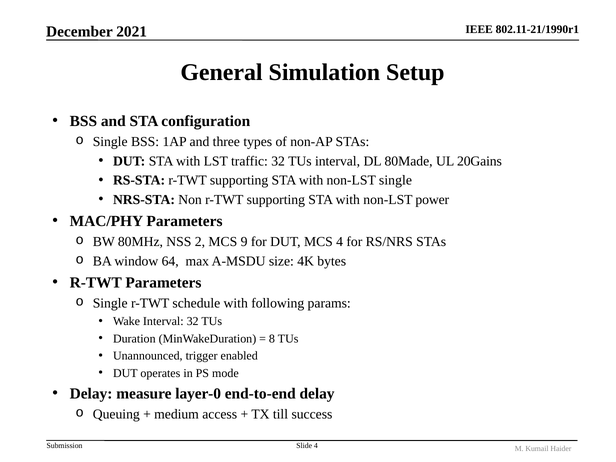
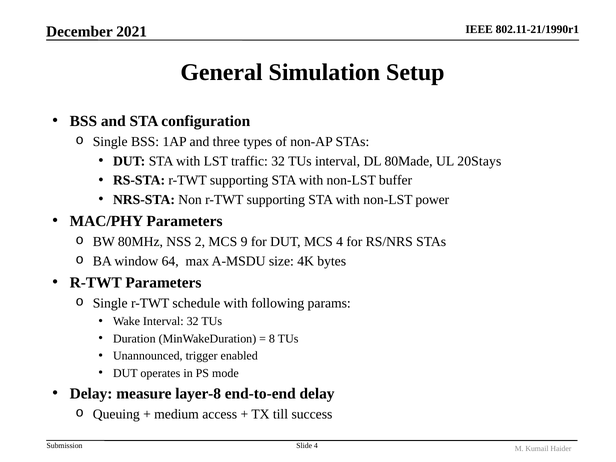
20Gains: 20Gains -> 20Stays (479, 161)
non-LST single: single -> buffer (396, 180)
layer-0: layer-0 -> layer-8 (198, 394)
